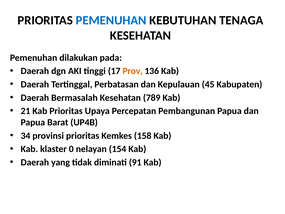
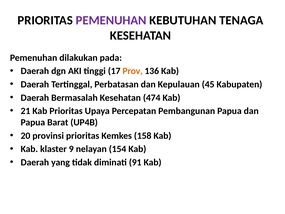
PEMENUHAN colour: blue -> purple (111, 20)
789: 789 -> 474 (152, 98)
34: 34 -> 20 (25, 136)
0: 0 -> 9 (71, 149)
